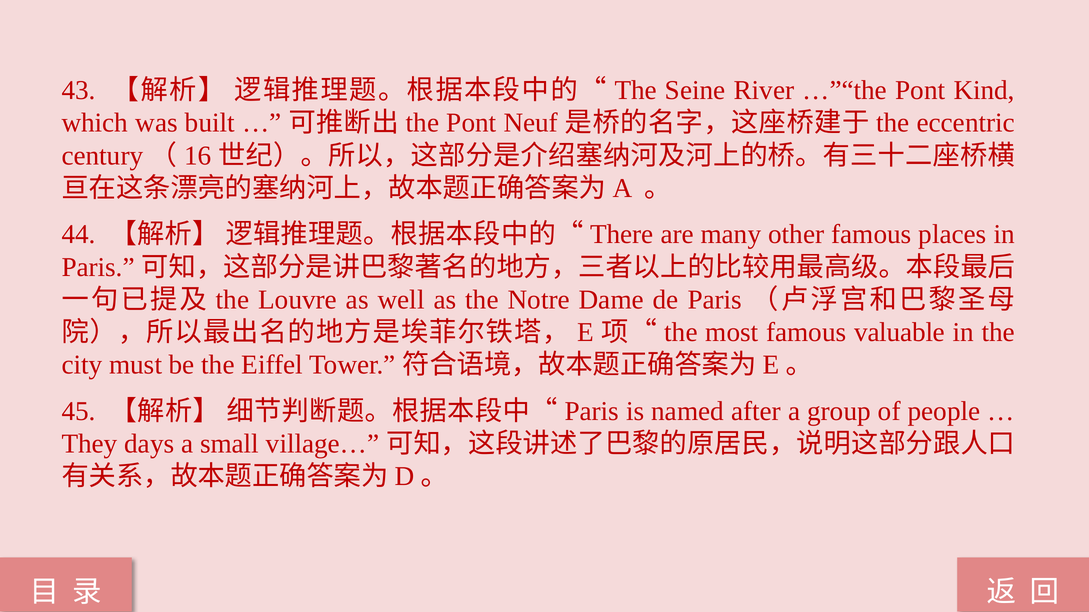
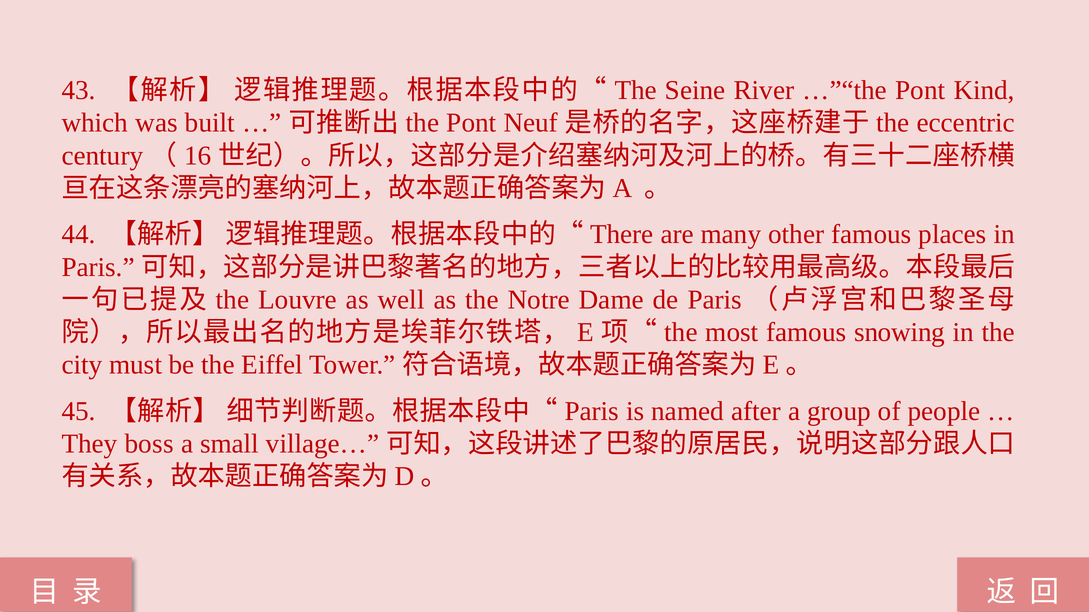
valuable: valuable -> snowing (900, 333)
days: days -> boss (149, 444)
